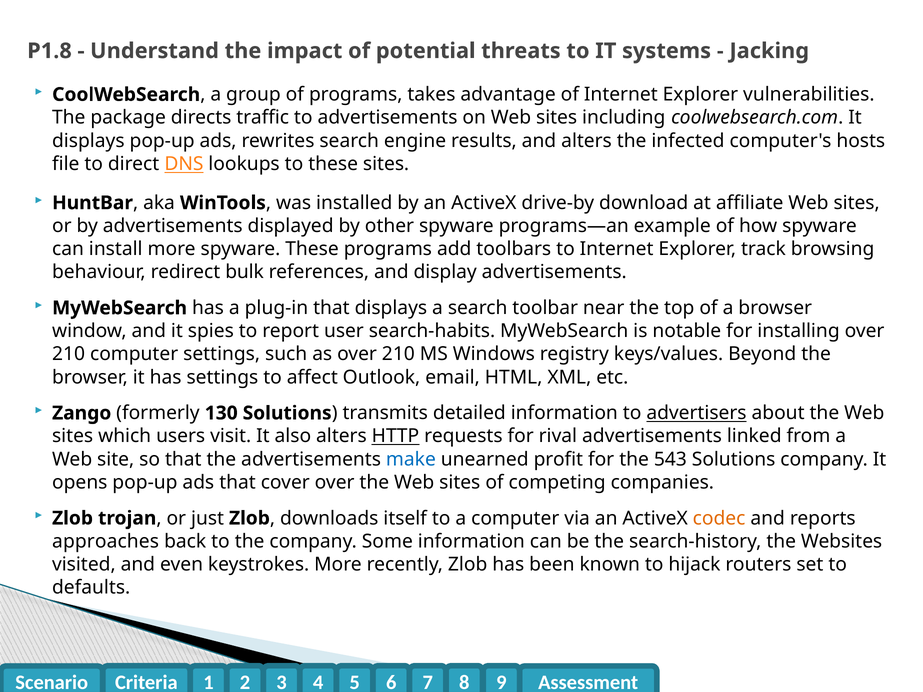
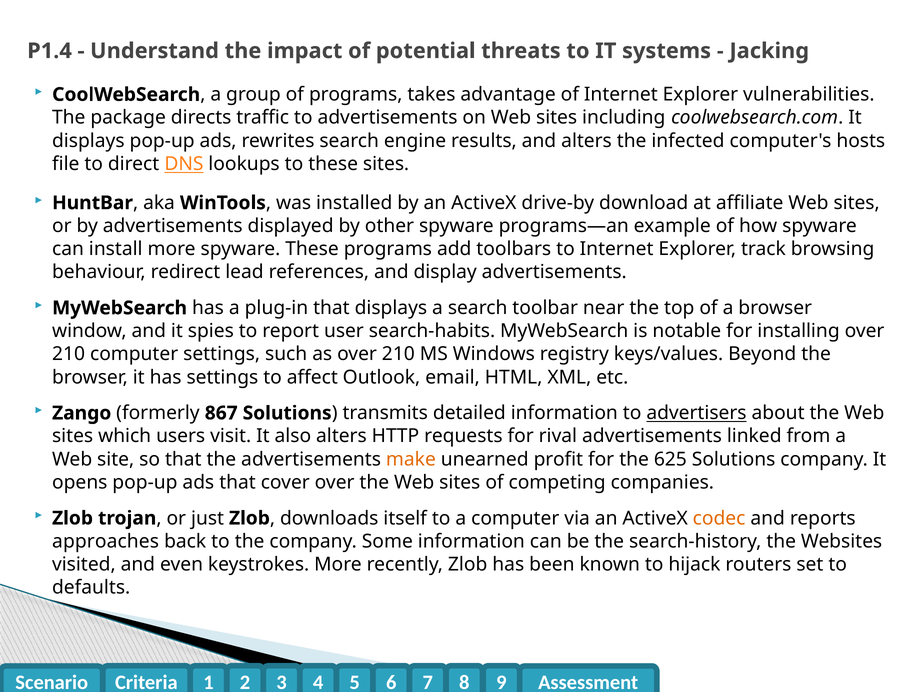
P1.8: P1.8 -> P1.4 (50, 51)
bulk: bulk -> lead (244, 272)
130: 130 -> 867 (221, 413)
HTTP underline: present -> none (395, 436)
make colour: blue -> orange (411, 459)
543: 543 -> 625 (670, 459)
